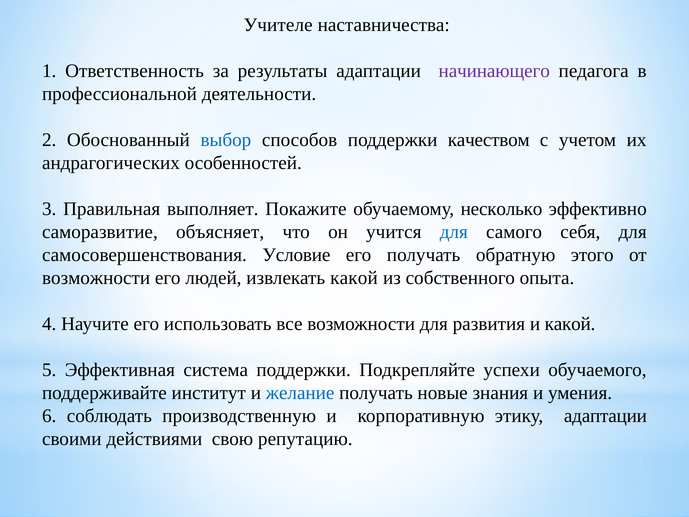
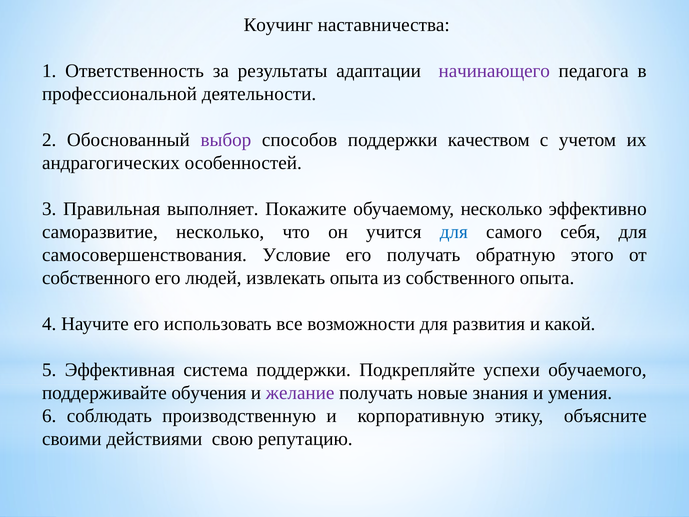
Учителе: Учителе -> Коучинг (278, 25)
выбор colour: blue -> purple (226, 140)
саморазвитие объясняет: объясняет -> несколько (220, 232)
возможности: возможности -> собственного (96, 278)
извлекать какой: какой -> опыта (354, 278)
институт: институт -> обучения (209, 393)
желание colour: blue -> purple (300, 393)
этику адаптации: адаптации -> объясните (605, 416)
